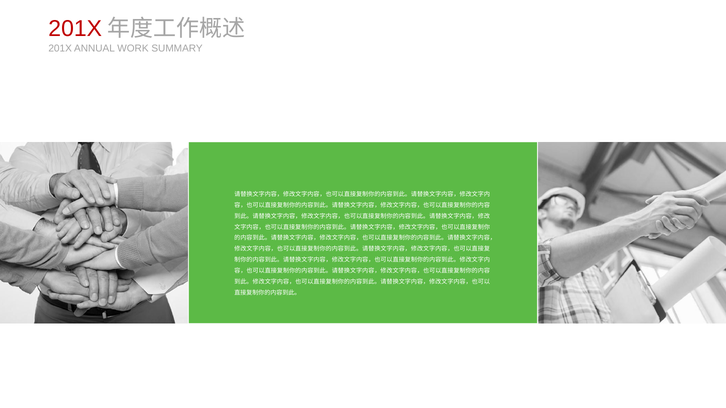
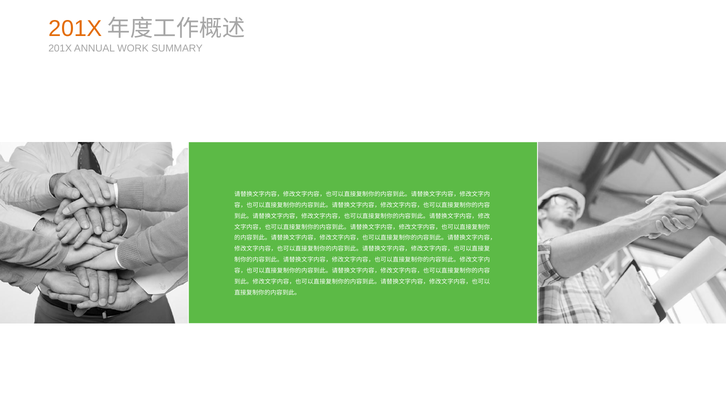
201X colour: red -> orange (75, 29)
